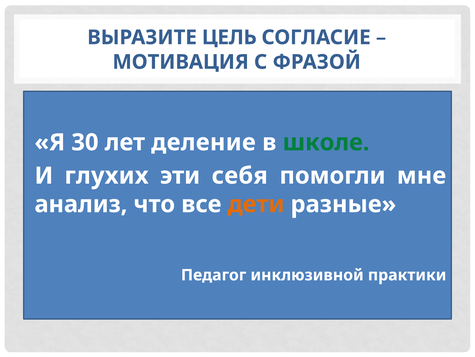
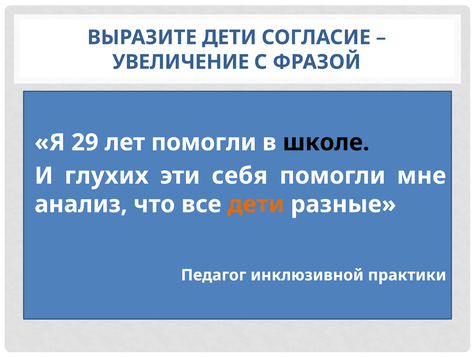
ВЫРАЗИТЕ ЦЕЛЬ: ЦЕЛЬ -> ДЕТИ (229, 37)
МОТИВАЦИЯ: МОТИВАЦИЯ -> УВЕЛИЧЕНИЕ (181, 62)
30: 30 -> 29 (85, 142)
лет деление: деление -> помогли (204, 142)
школе colour: green -> black (326, 142)
